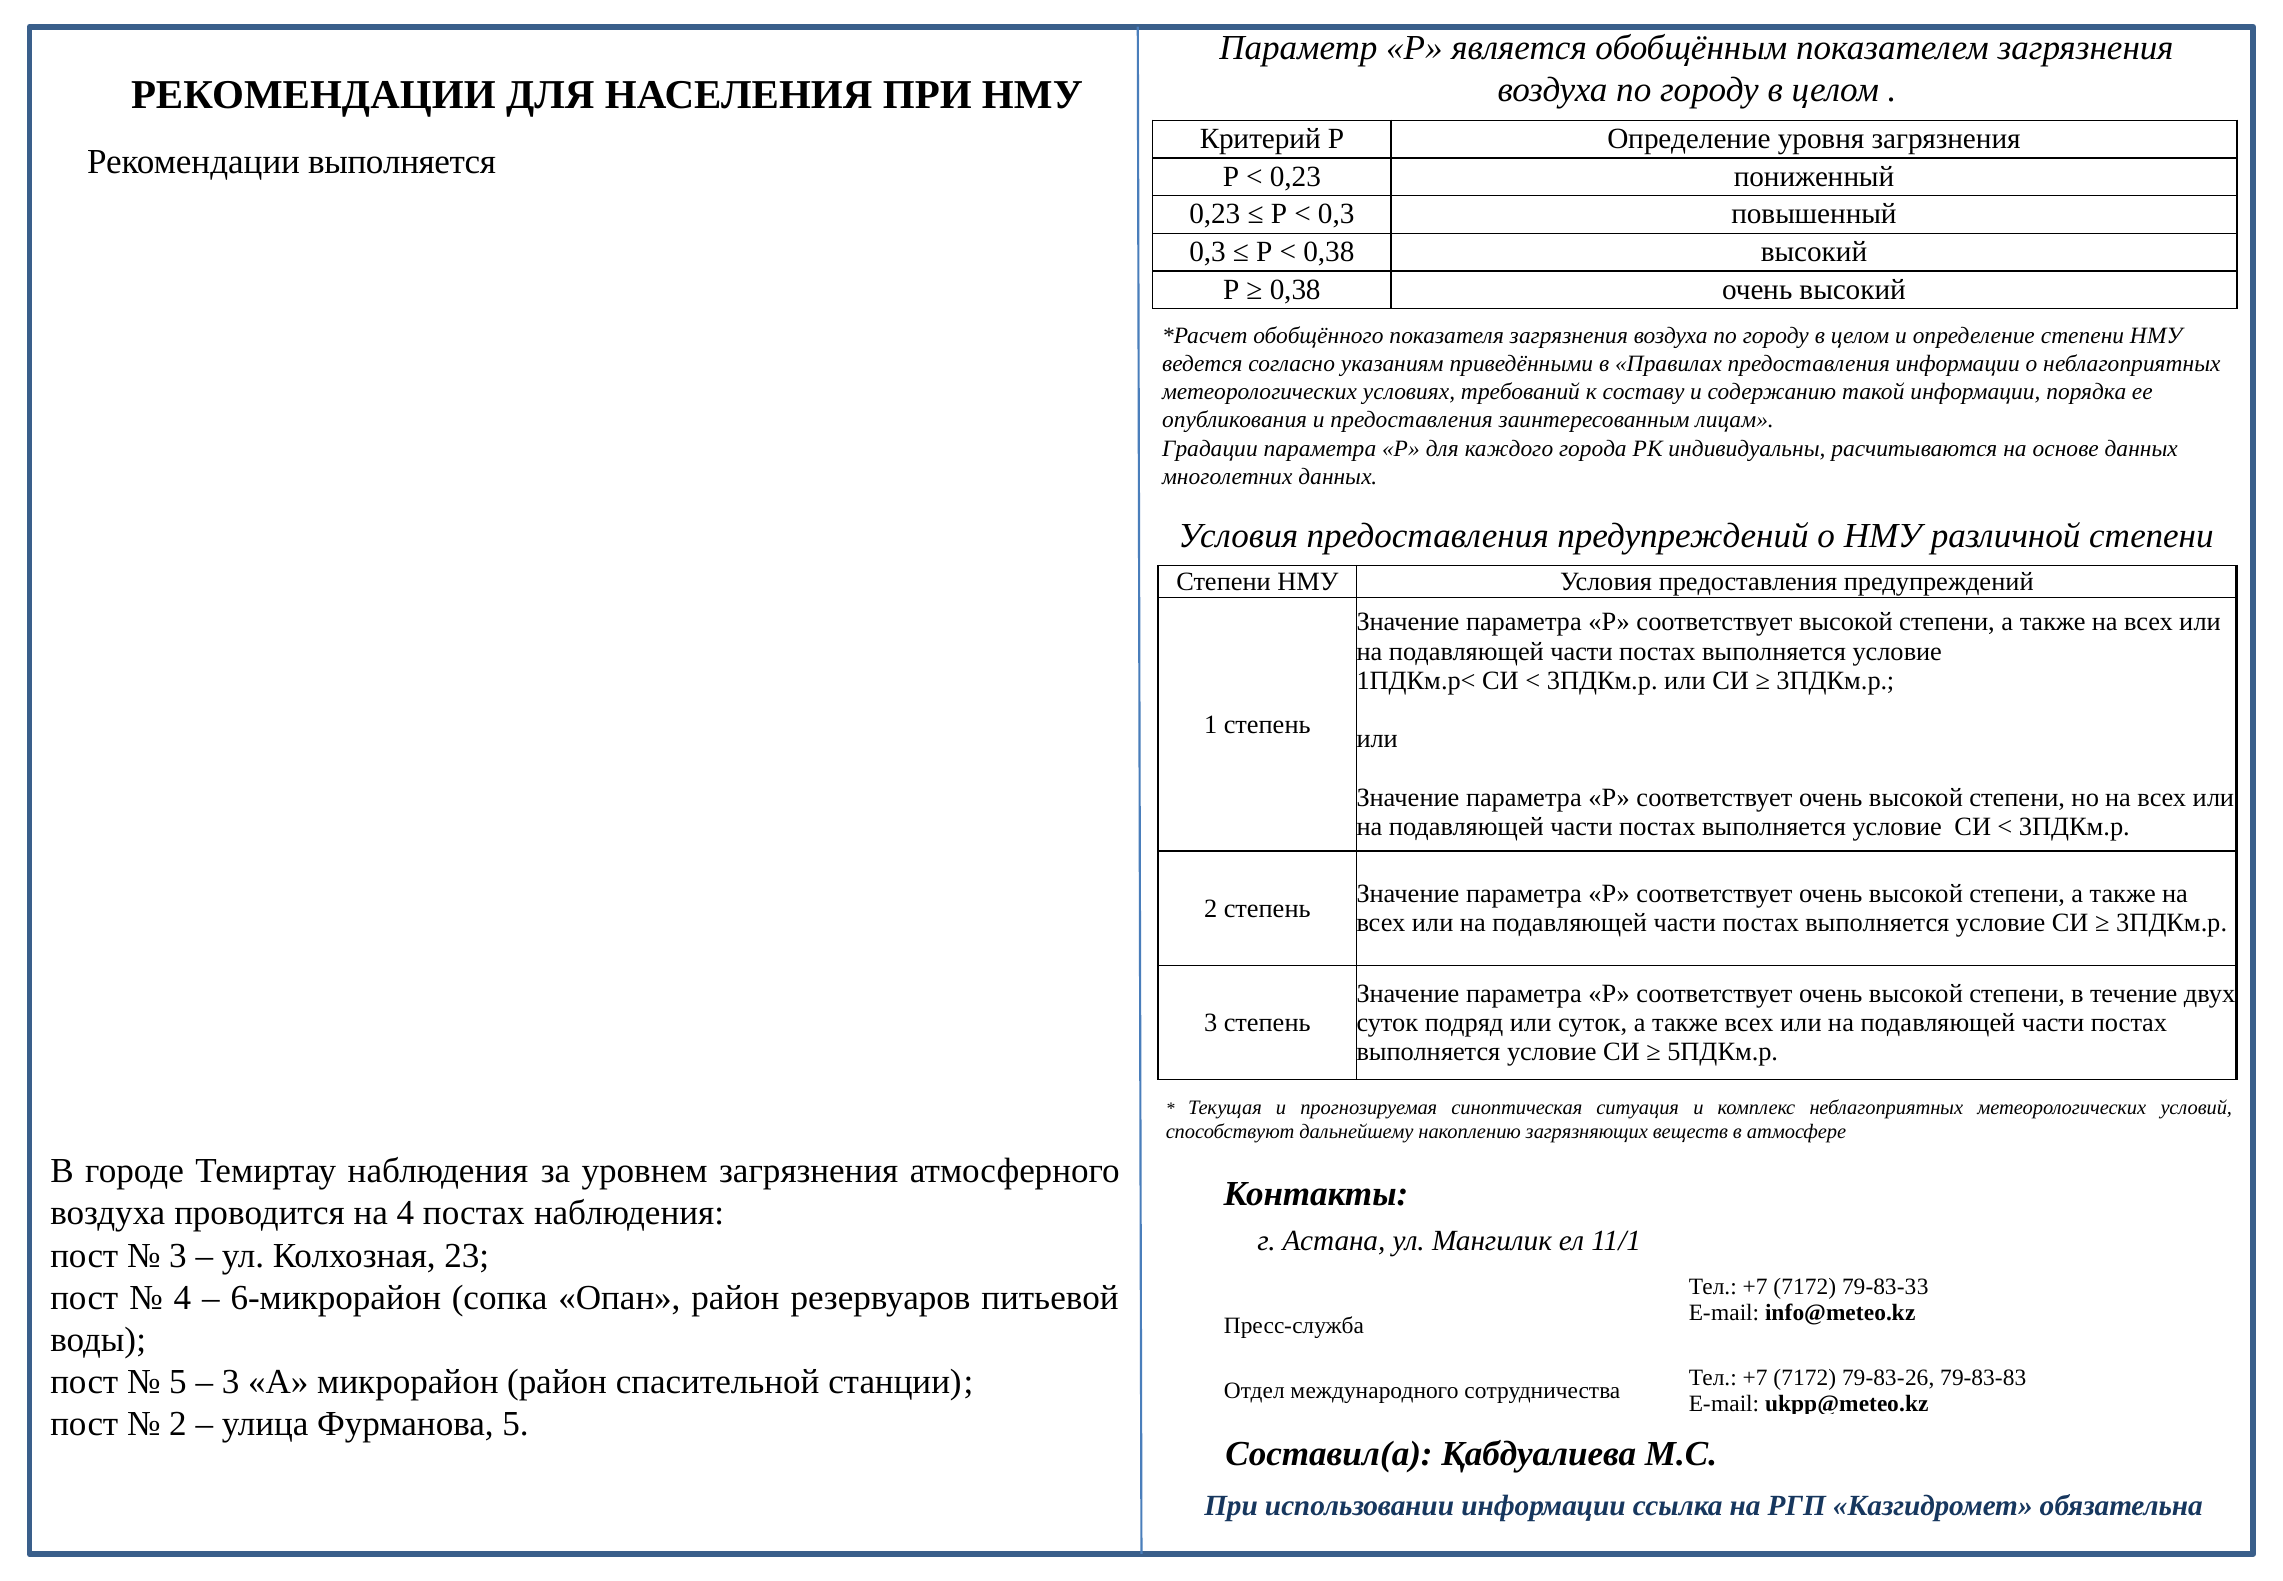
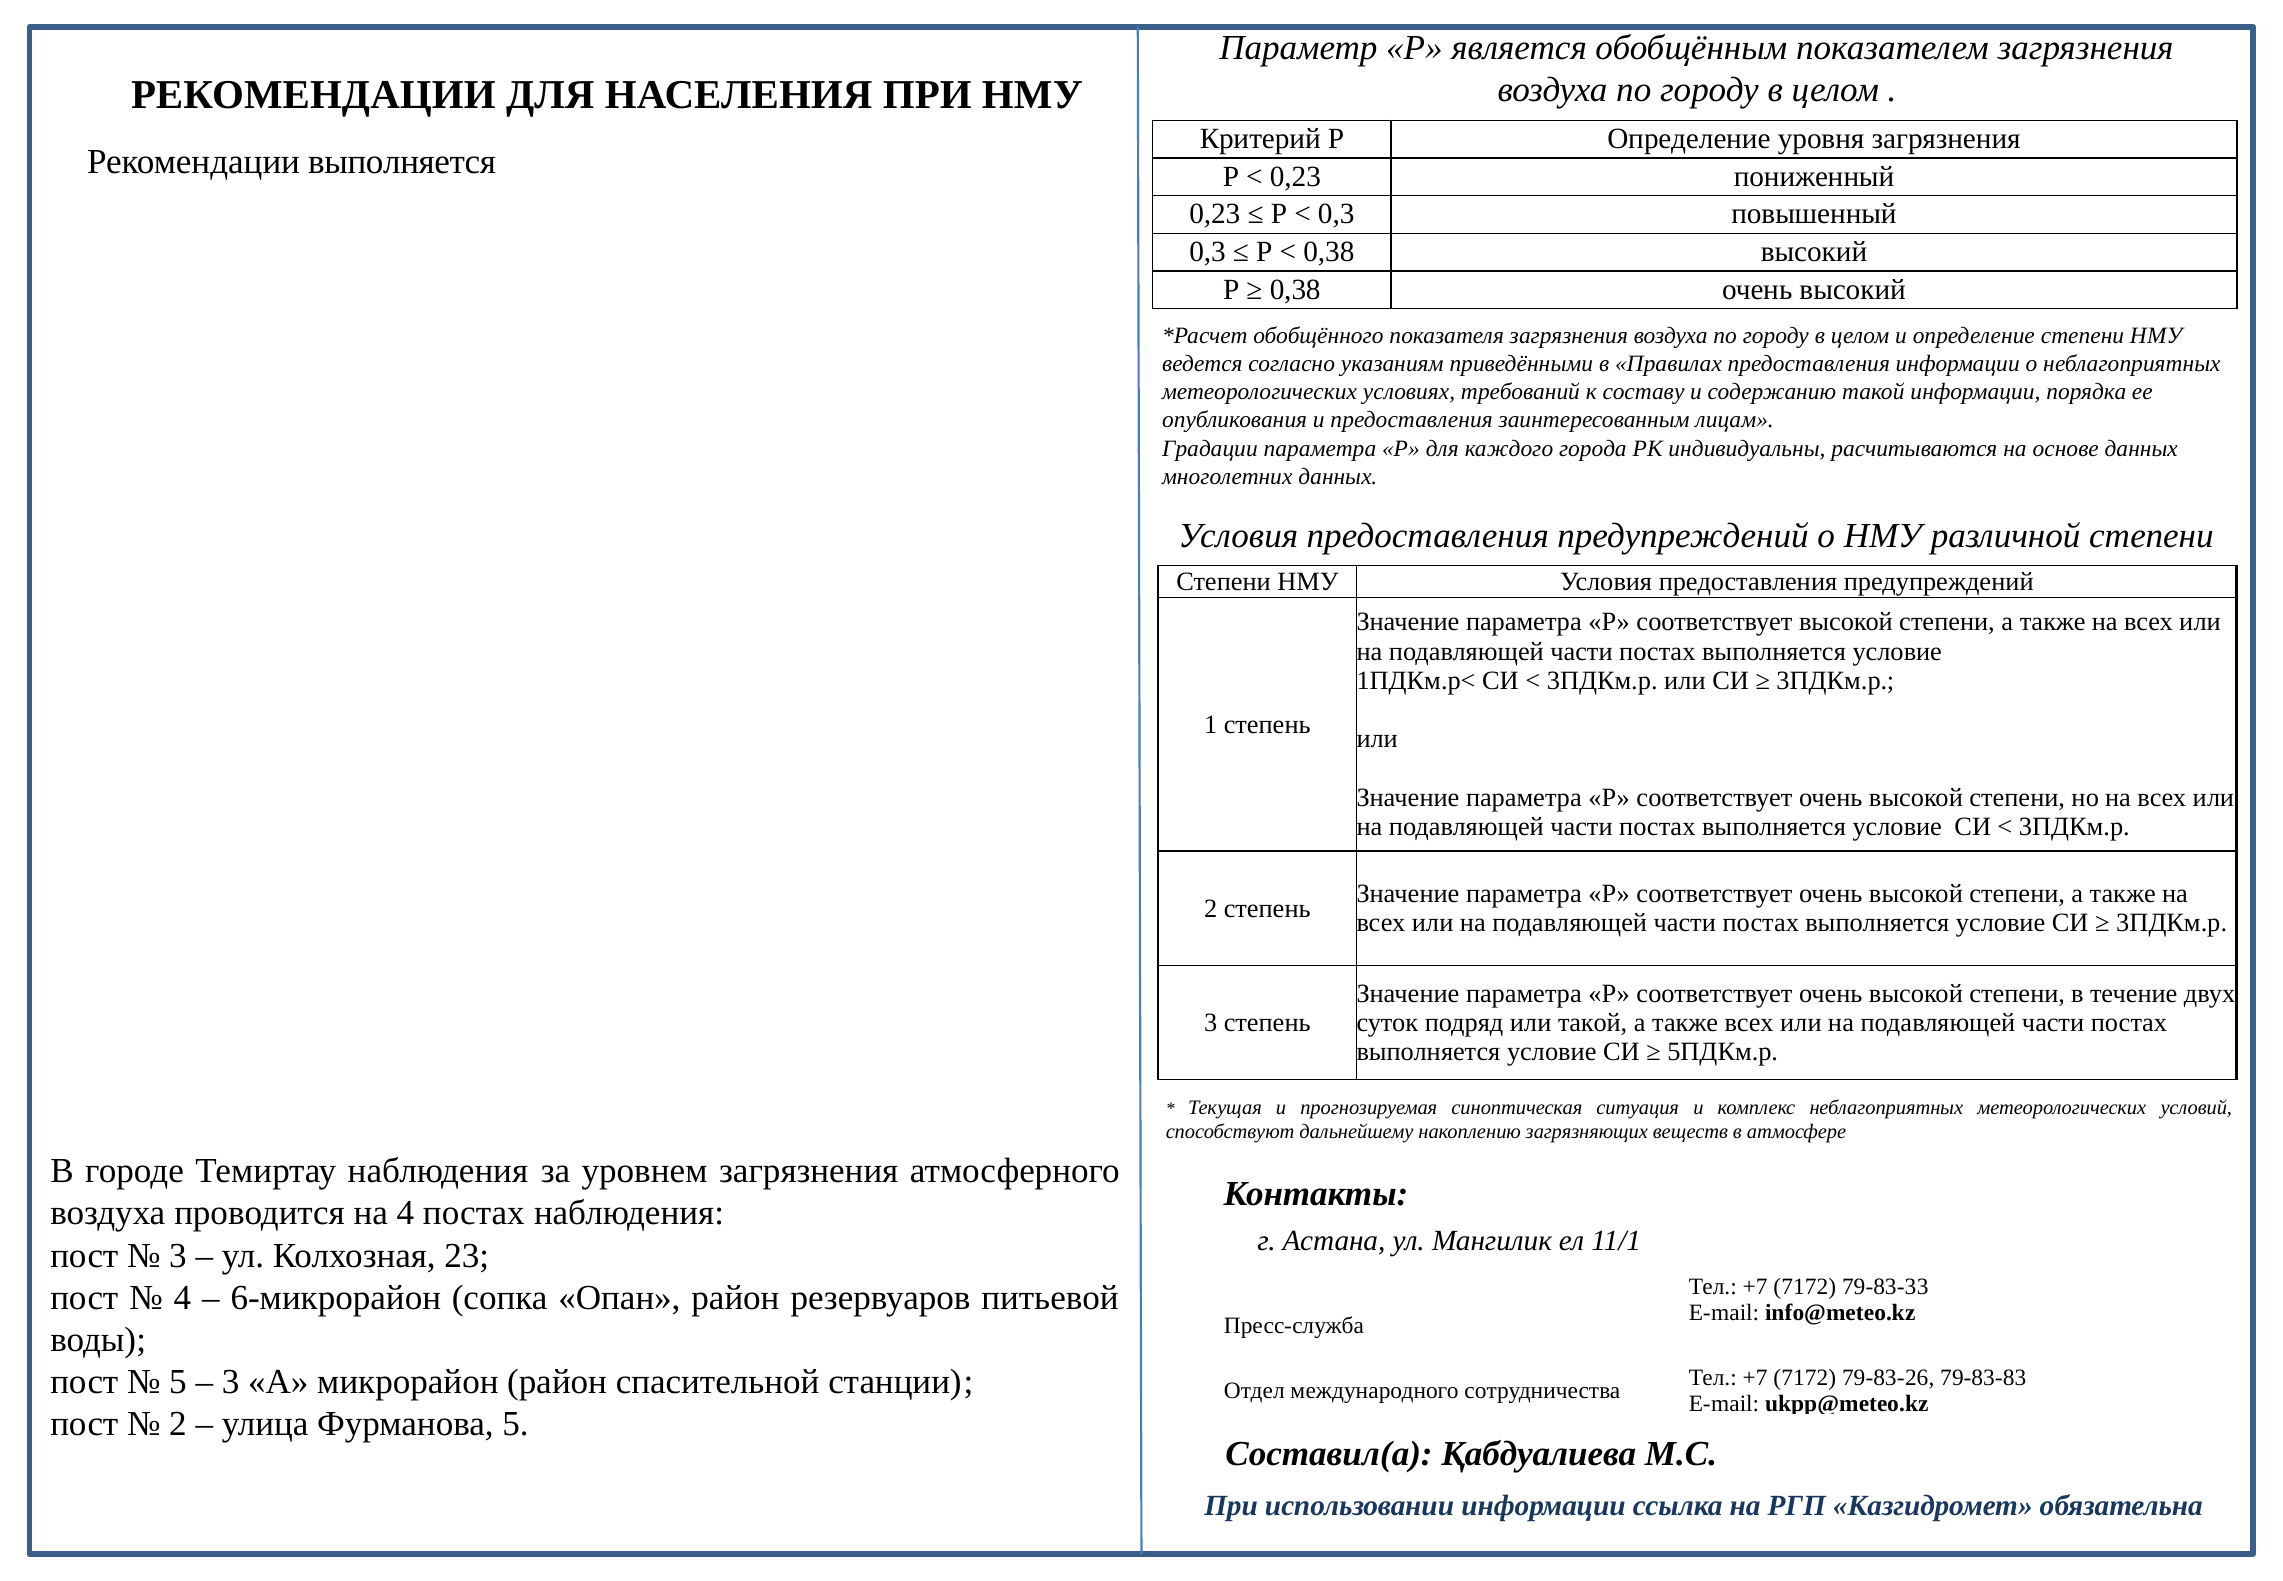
или суток: суток -> такой (1593, 1022)
